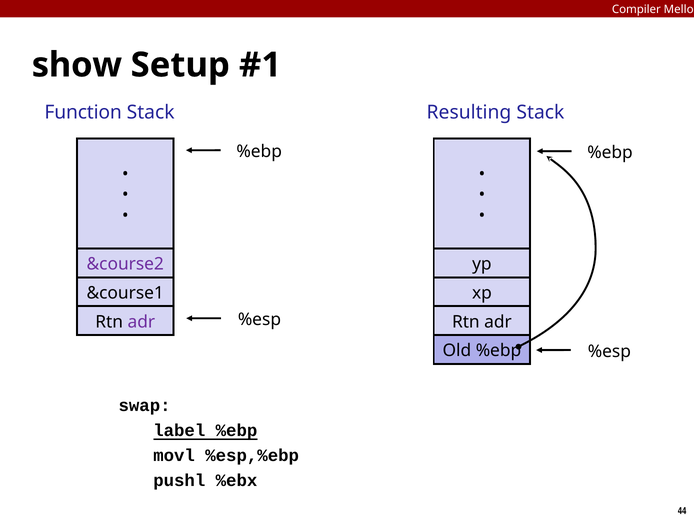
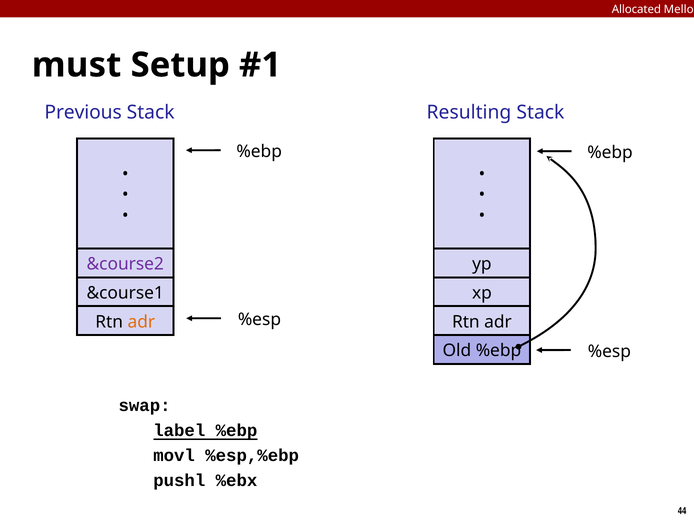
Compiler: Compiler -> Allocated (636, 9)
show: show -> must (77, 65)
Function: Function -> Previous (83, 113)
adr colour: purple -> orange (141, 322)
